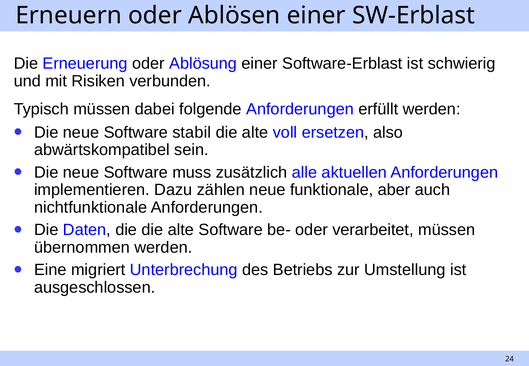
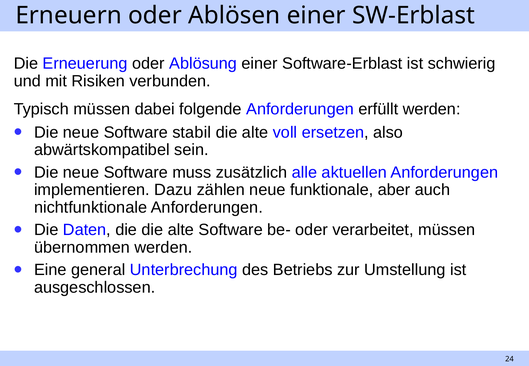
migriert: migriert -> general (98, 270)
